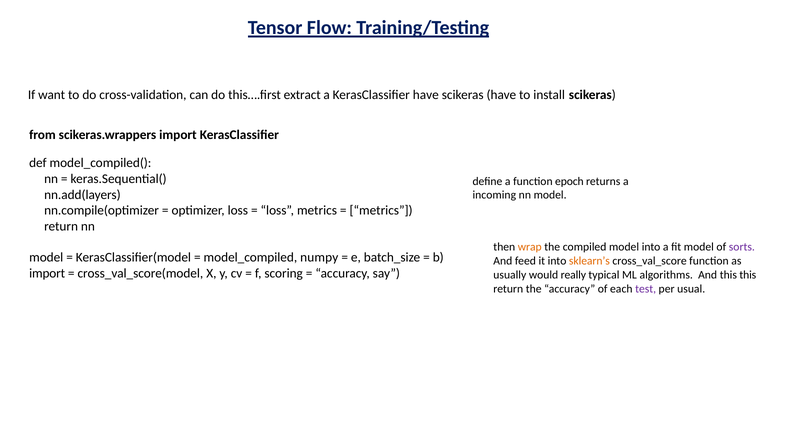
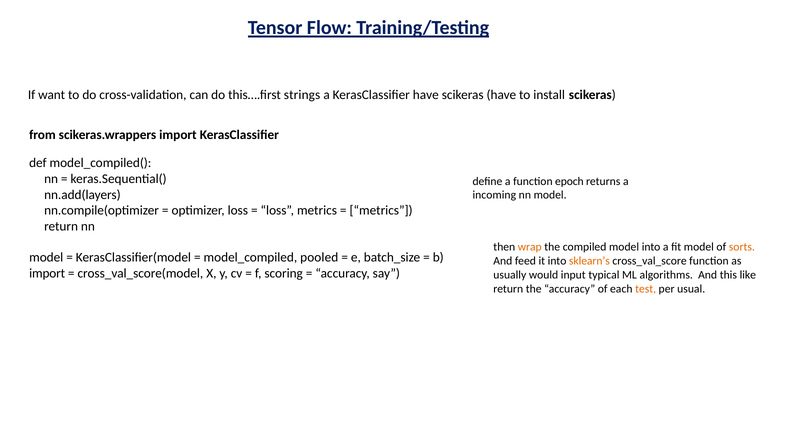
extract: extract -> strings (302, 95)
sorts colour: purple -> orange (742, 247)
numpy: numpy -> pooled (319, 258)
really: really -> input (573, 275)
this this: this -> like (748, 275)
test colour: purple -> orange (646, 289)
